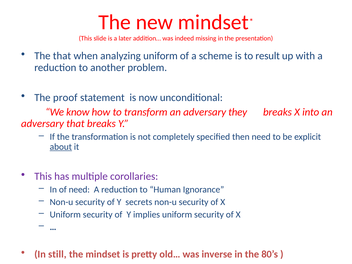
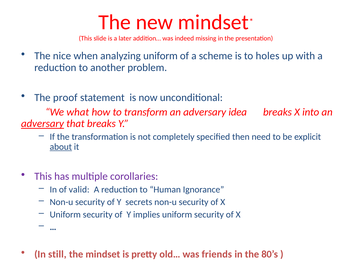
The that: that -> nice (62, 56)
result: result -> holes (268, 56)
know: know -> what (78, 112)
they: they -> idea (238, 112)
adversary underline: none -> present (43, 124)
of need: need -> valid (79, 189)
inverse: inverse -> friends (217, 254)
